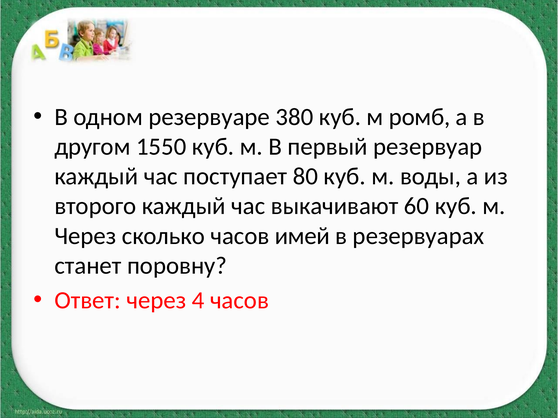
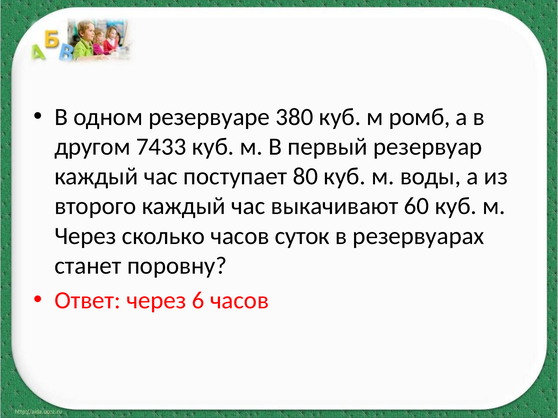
1550: 1550 -> 7433 (161, 147)
имей: имей -> суток (302, 236)
4: 4 -> 6 (198, 301)
